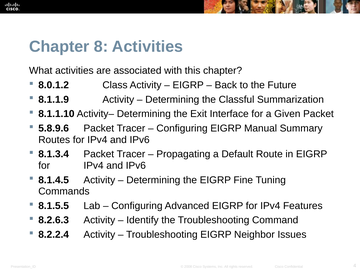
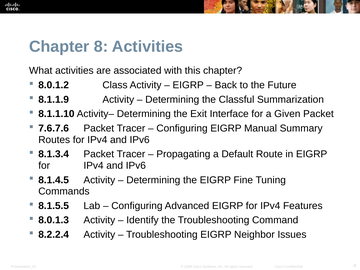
5.8.9.6: 5.8.9.6 -> 7.6.7.6 (54, 128)
8.2.6.3: 8.2.6.3 -> 8.0.1.3 (54, 220)
